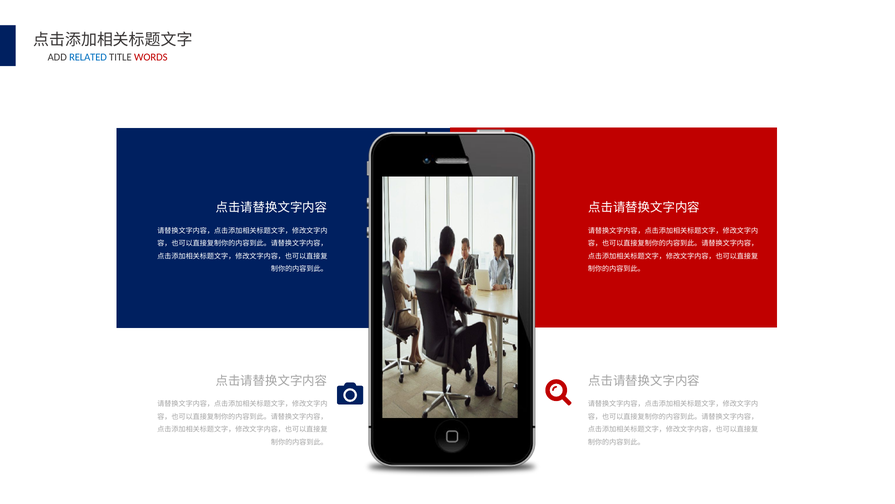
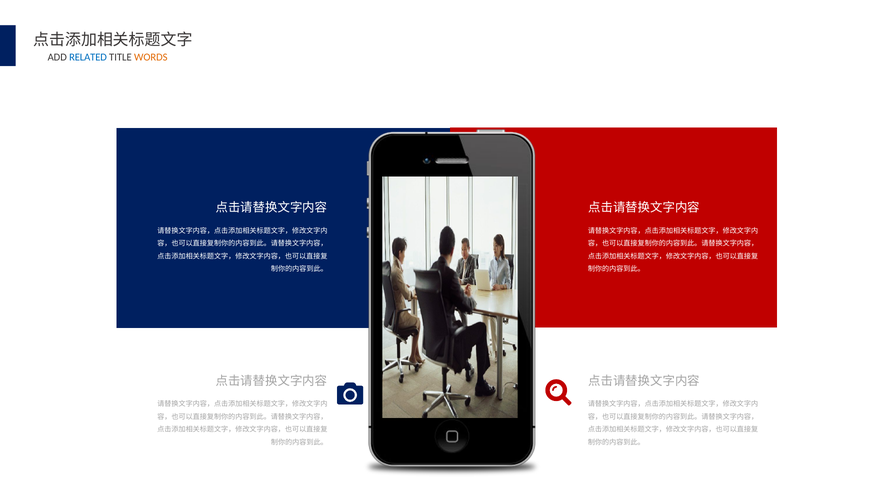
WORDS colour: red -> orange (151, 57)
